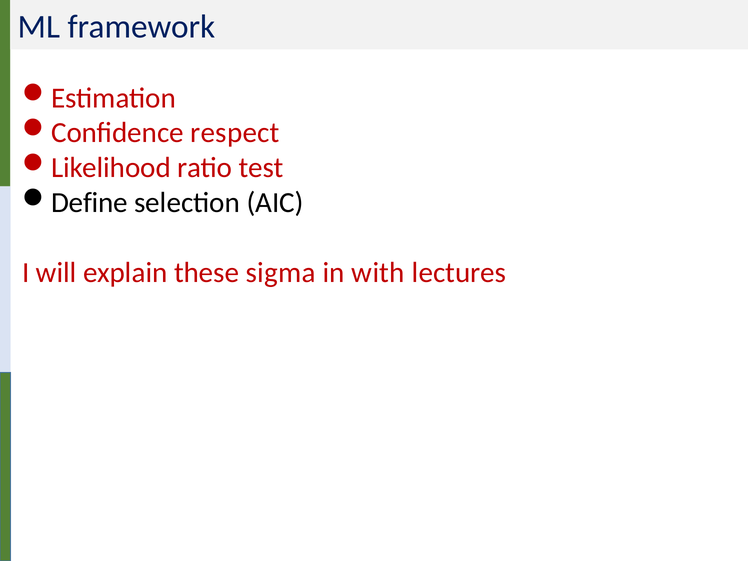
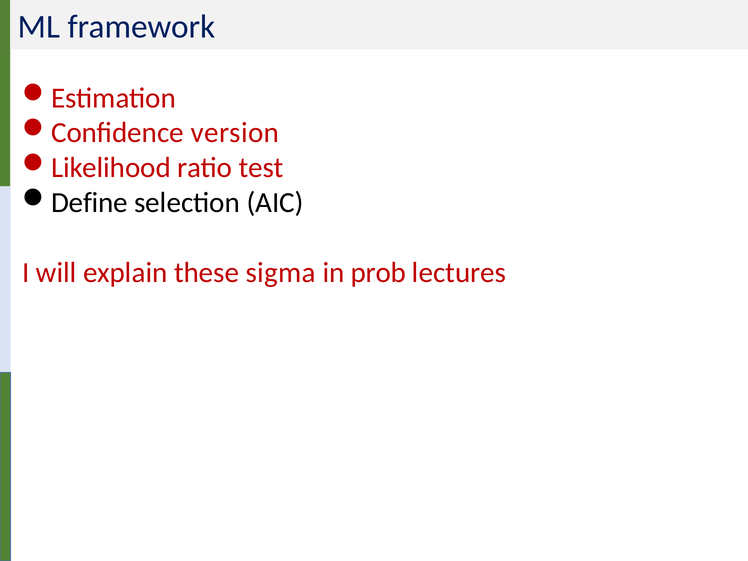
respect: respect -> version (235, 133)
with: with -> prob (378, 273)
